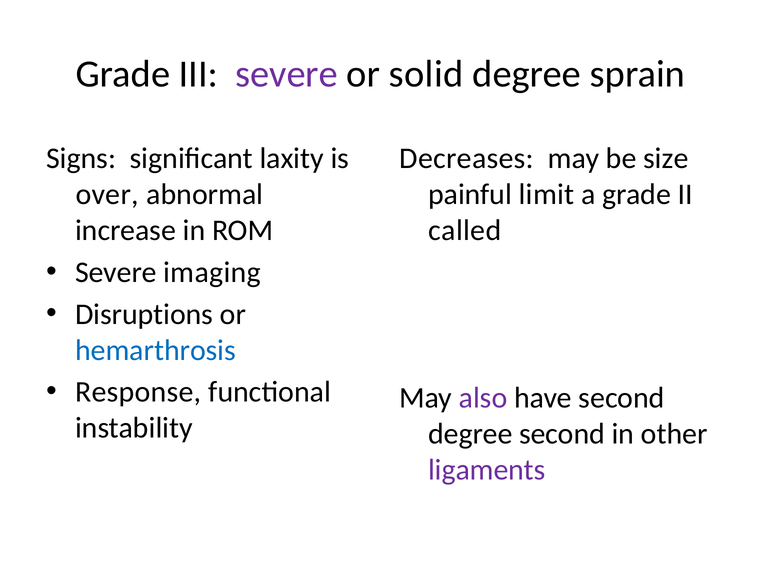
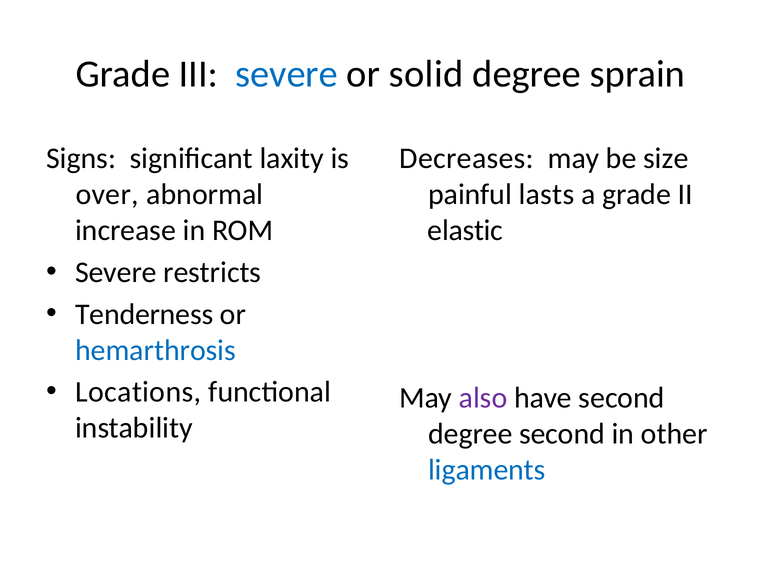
severe colour: purple -> blue (287, 74)
limit: limit -> lasts (547, 195)
called: called -> elastic (465, 231)
imaging: imaging -> restricts (212, 273)
Disruptions: Disruptions -> Tenderness (144, 314)
Response: Response -> Locations (138, 392)
ligaments colour: purple -> blue (487, 470)
